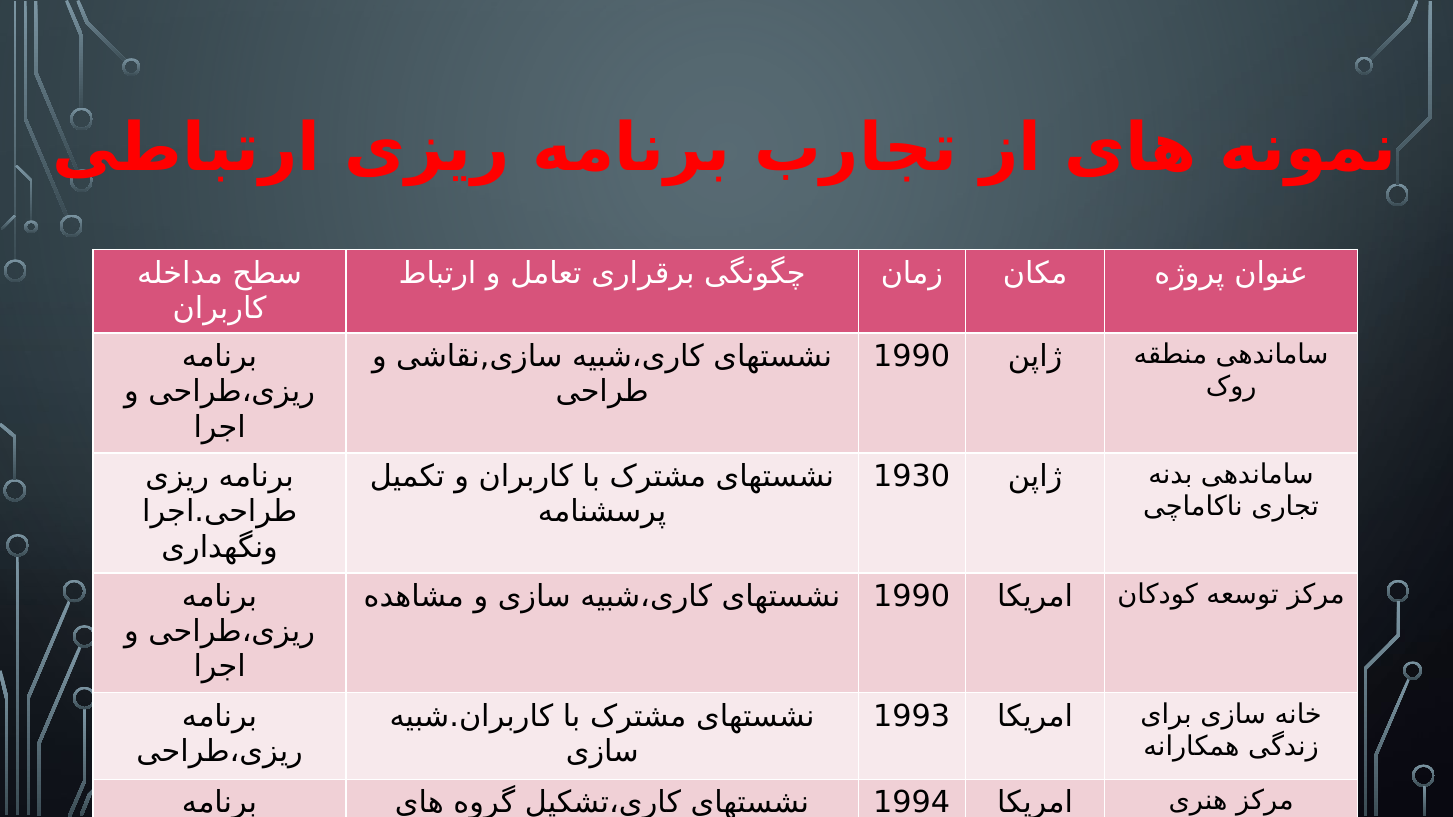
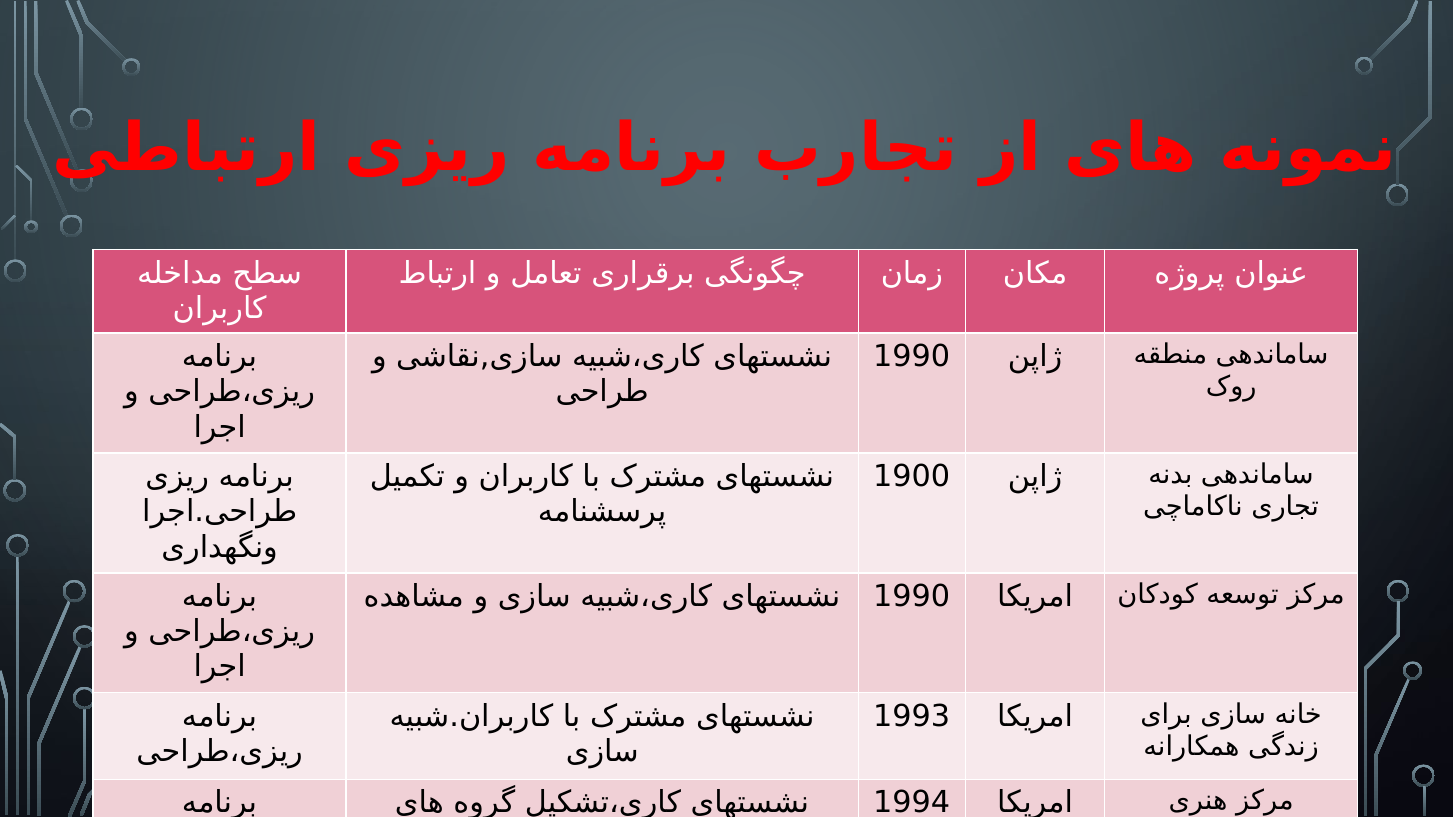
1930: 1930 -> 1900 (912, 477)
